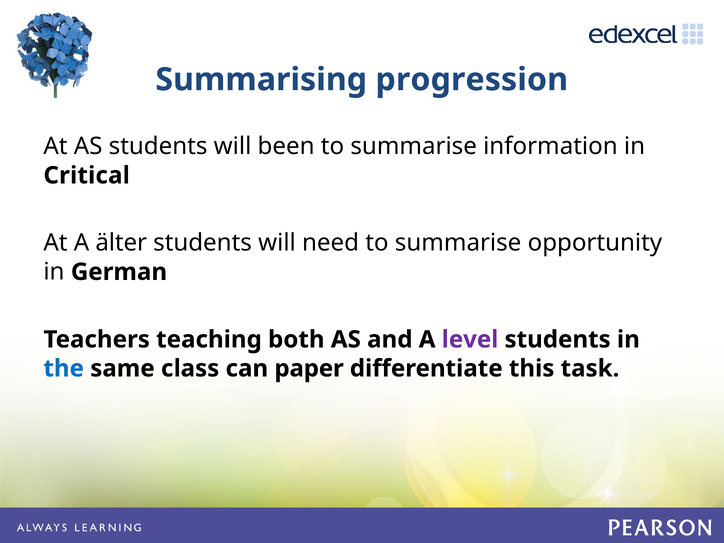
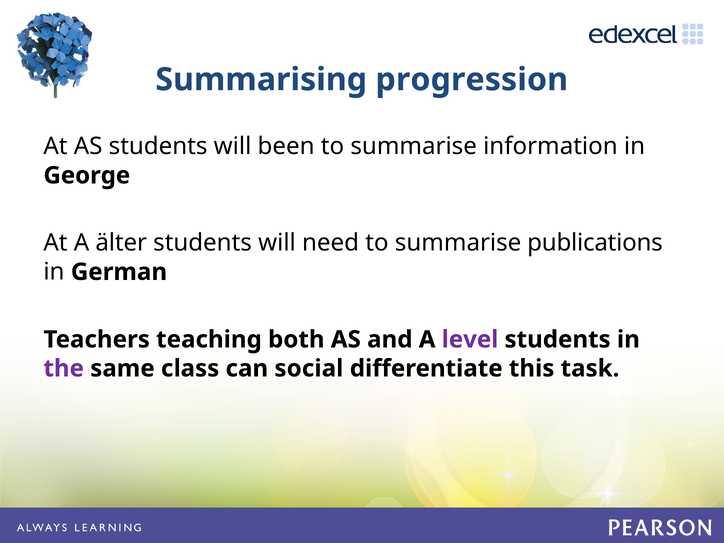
Critical: Critical -> George (87, 175)
opportunity: opportunity -> publications (595, 243)
the colour: blue -> purple (64, 368)
paper: paper -> social (309, 368)
